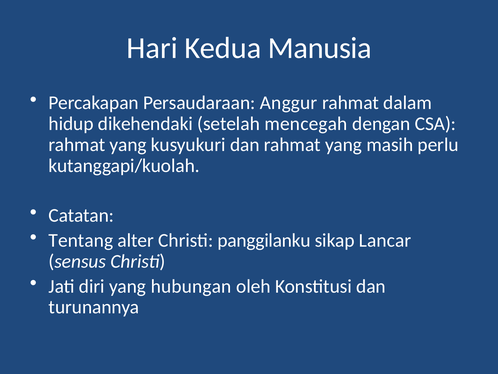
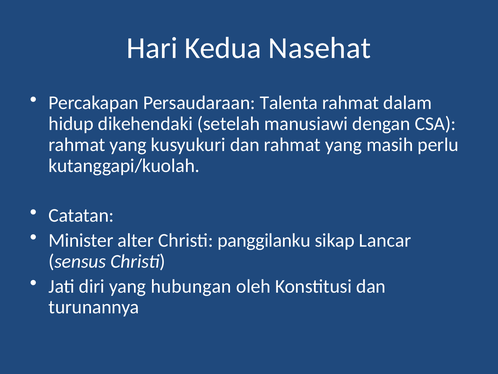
Manusia: Manusia -> Nasehat (320, 48)
Anggur: Anggur -> Talenta (289, 103)
mencegah: mencegah -> manusiawi (306, 124)
Tentang: Tentang -> Minister (81, 240)
